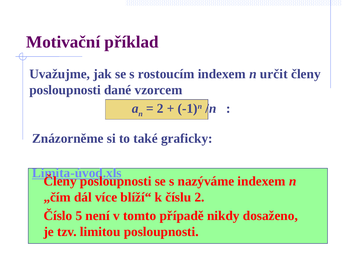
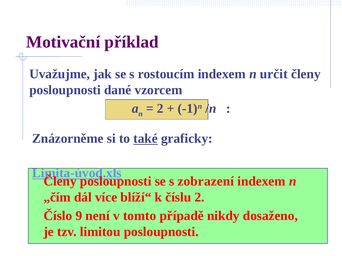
také underline: none -> present (146, 139)
nazýváme: nazýváme -> zobrazení (206, 182)
5: 5 -> 9 (79, 216)
